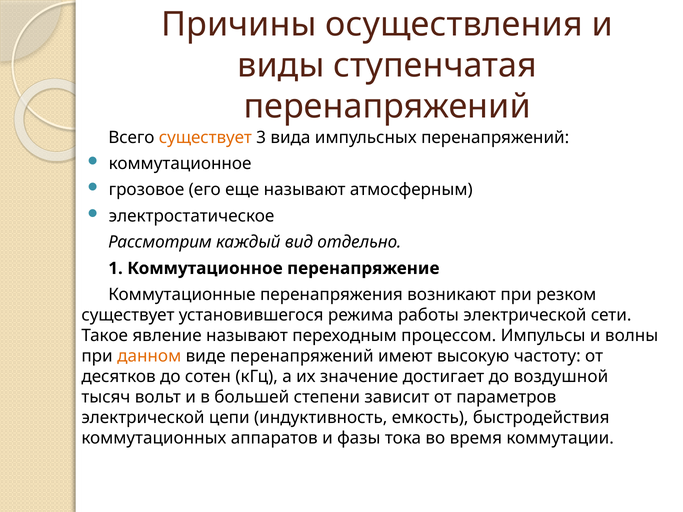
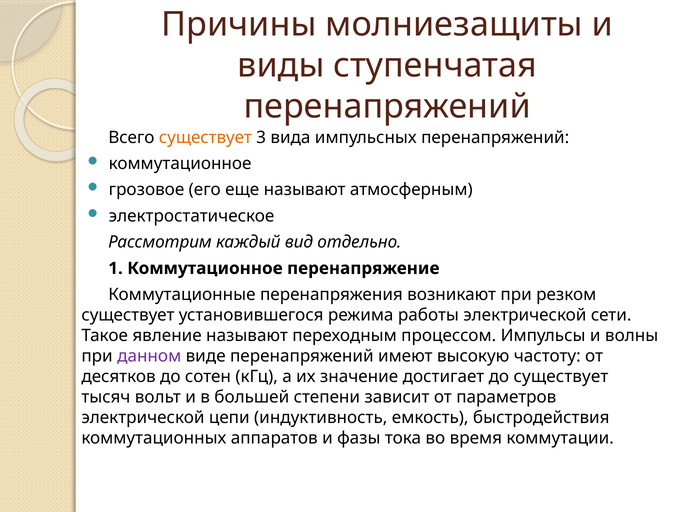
осуществления: осуществления -> молниезащиты (454, 25)
данном colour: orange -> purple (149, 356)
до воздушной: воздушной -> существует (561, 377)
